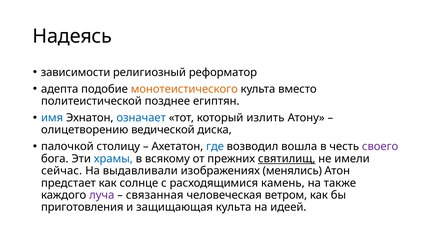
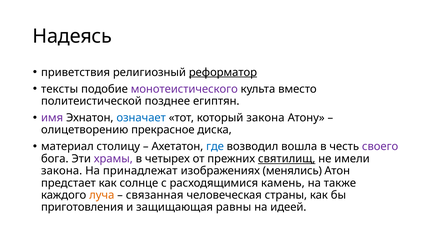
зависимости: зависимости -> приветствия (76, 72)
реформатор underline: none -> present (223, 72)
адепта: адепта -> тексты (60, 89)
монотеистического colour: orange -> purple (184, 89)
имя colour: blue -> purple (52, 118)
который излить: излить -> закона (265, 118)
ведической: ведической -> прекрасное (163, 130)
палочкой: палочкой -> материал (67, 147)
храмы colour: blue -> purple (113, 159)
всякому: всякому -> четырех (167, 159)
сейчас: сейчас -> закона (62, 171)
выдавливали: выдавливали -> принадлежат (140, 171)
луча colour: purple -> orange (102, 195)
ветром: ветром -> страны (286, 195)
защищающая культа: культа -> равны (234, 207)
